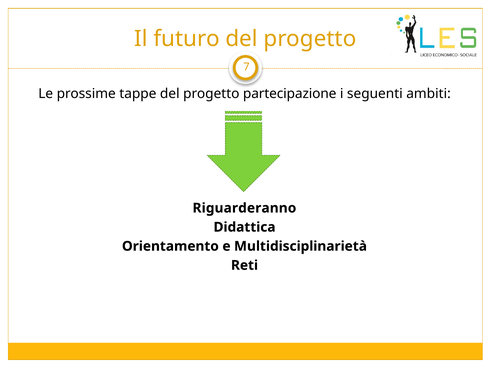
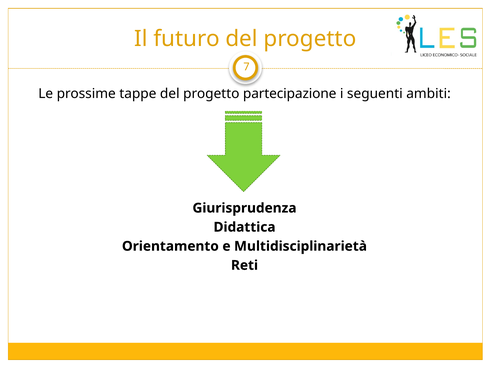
Riguarderanno: Riguarderanno -> Giurisprudenza (244, 208)
